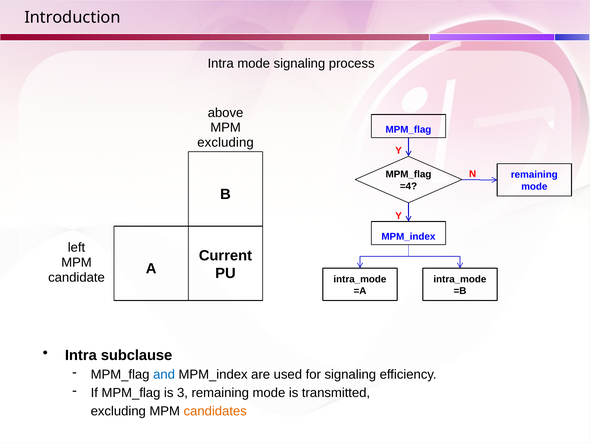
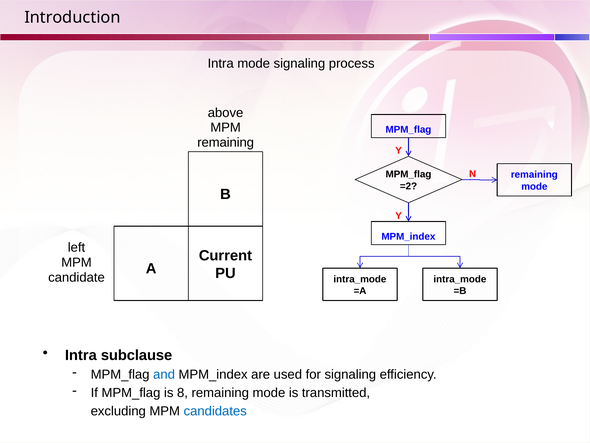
excluding: excluding -> remaining (226, 142)
=4: =4 -> =2 (408, 186)
3: 3 -> 8 (182, 392)
candidates colour: orange -> blue (215, 411)
